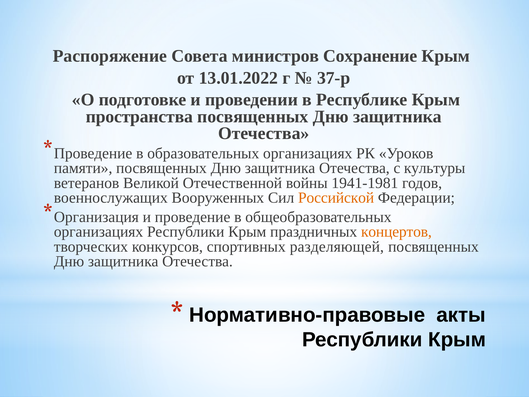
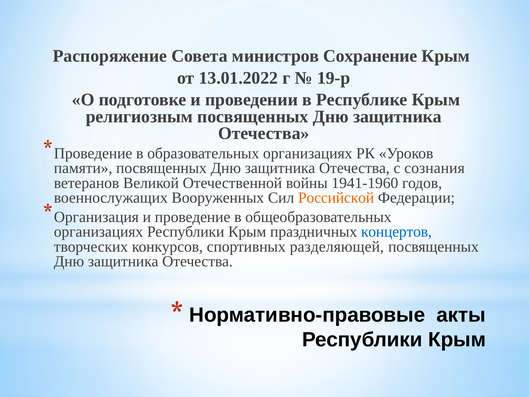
37-р: 37-р -> 19-р (334, 78)
пространства: пространства -> религиозным (139, 116)
культуры: культуры -> сознания (434, 168)
1941-1981: 1941-1981 -> 1941-1960 (365, 183)
концертов colour: orange -> blue (396, 232)
